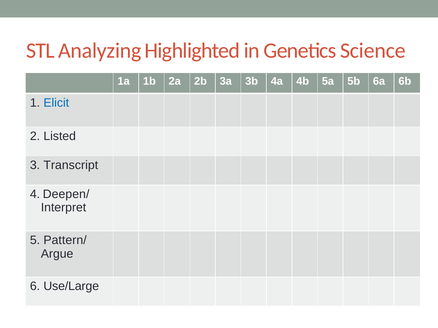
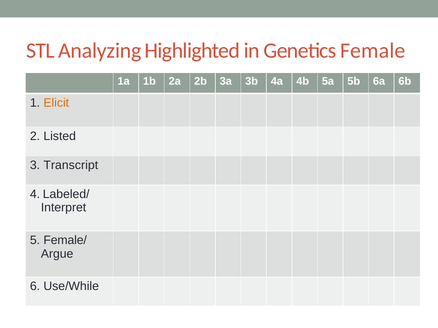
Science: Science -> Female (373, 51)
Elicit colour: blue -> orange (56, 103)
Deepen/: Deepen/ -> Labeled/ (66, 194)
Pattern/: Pattern/ -> Female/ (65, 241)
Use/Large: Use/Large -> Use/While (71, 287)
